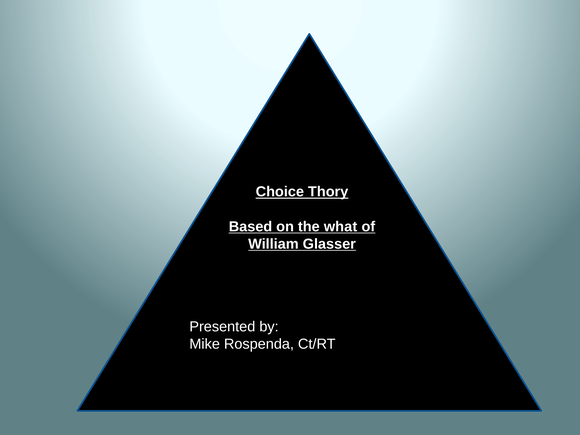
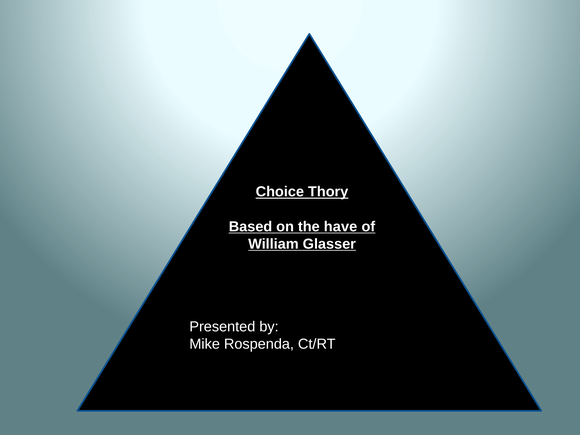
what: what -> have (341, 227)
